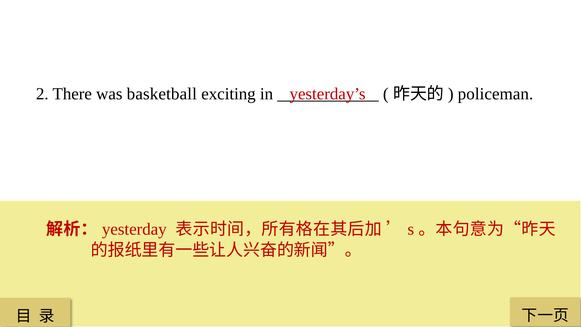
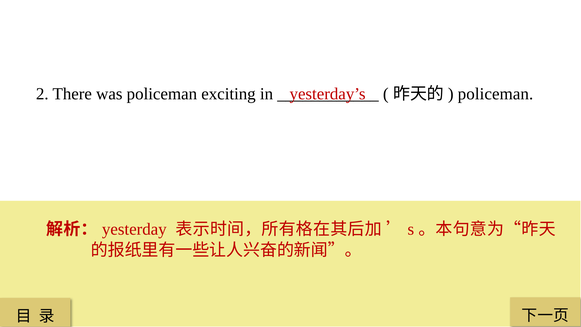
was basketball: basketball -> policeman (162, 94)
